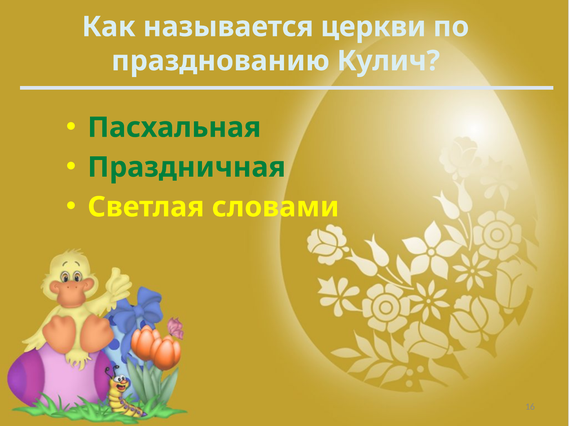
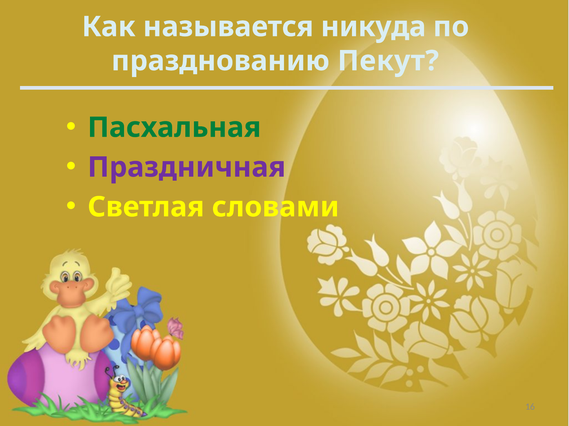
церкви: церкви -> никуда (373, 27)
Кулич: Кулич -> Пекут (388, 61)
Праздничная colour: green -> purple (187, 168)
